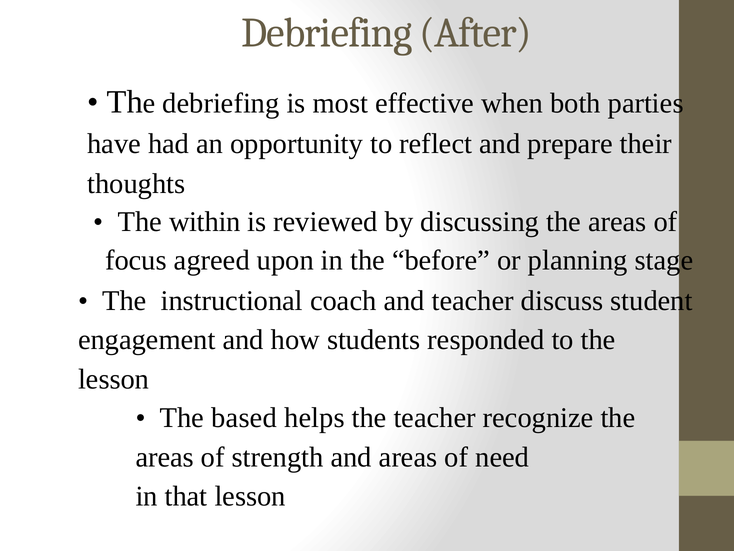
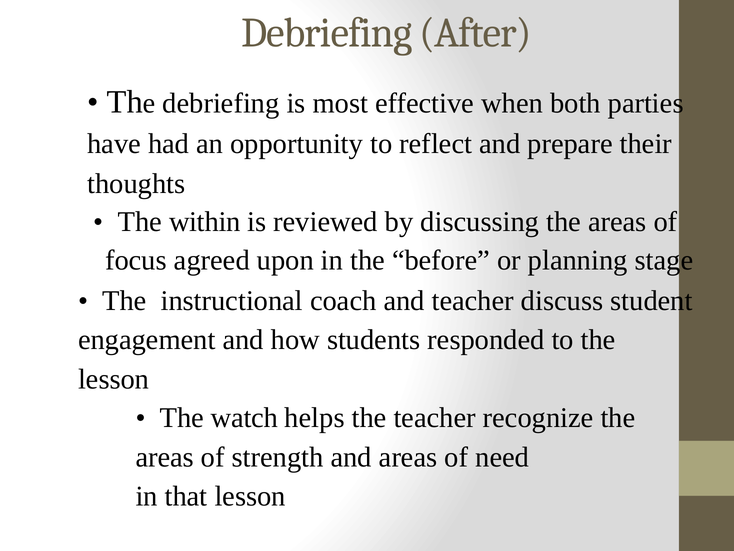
based: based -> watch (244, 418)
